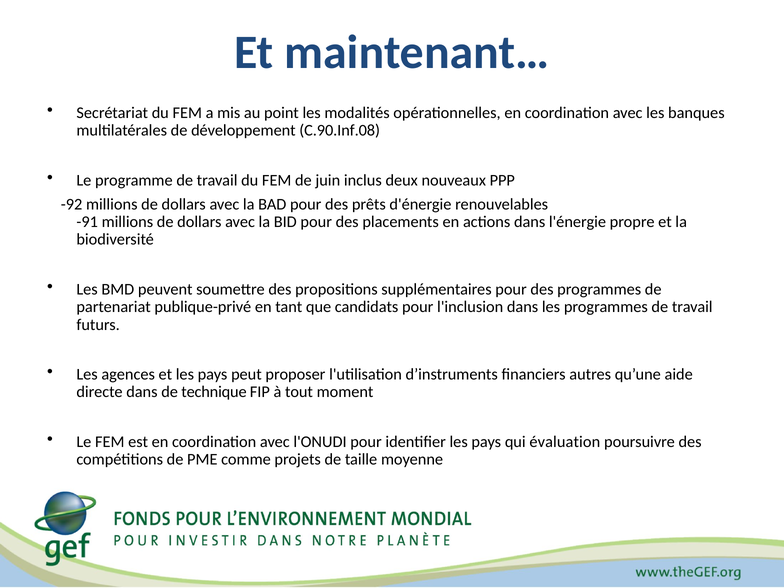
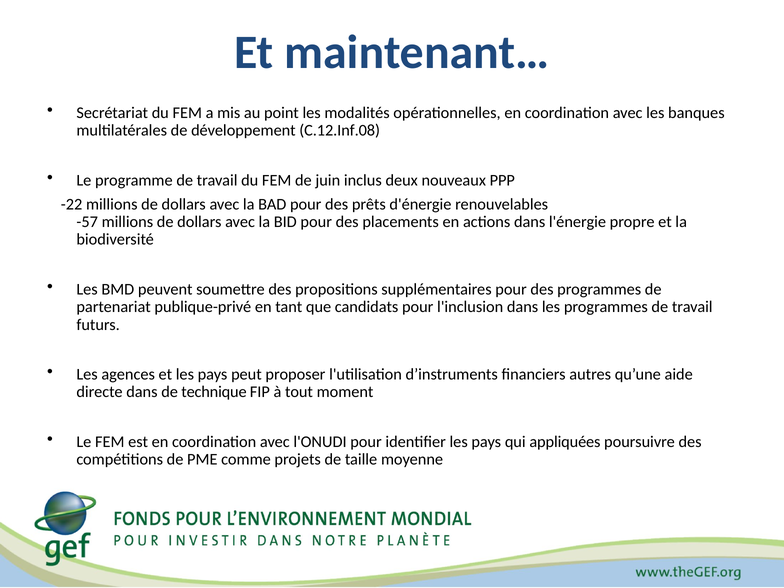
C.90.Inf.08: C.90.Inf.08 -> C.12.Inf.08 (340, 131)
-92: -92 -> -22 (72, 204)
-91: -91 -> -57 (87, 222)
évaluation: évaluation -> appliquées (565, 442)
